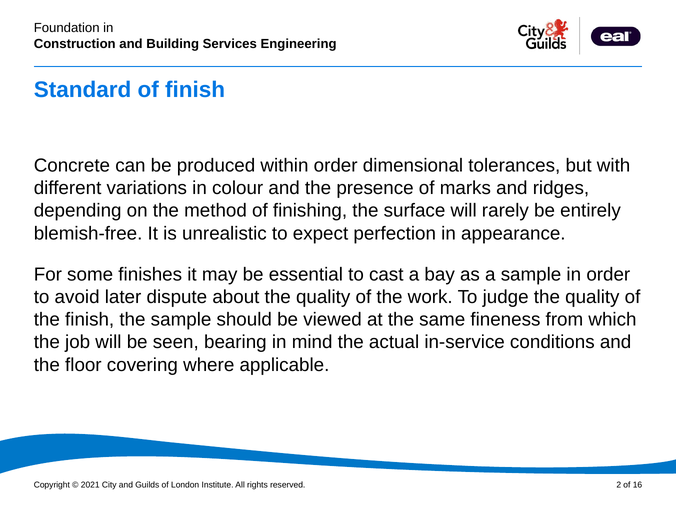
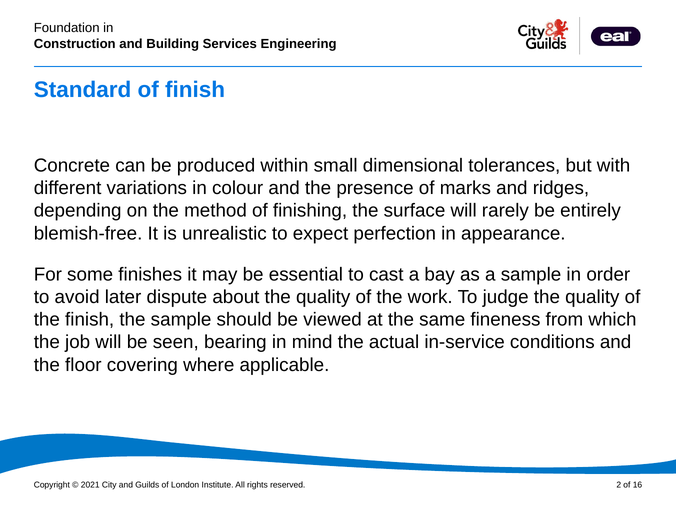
within order: order -> small (336, 166)
